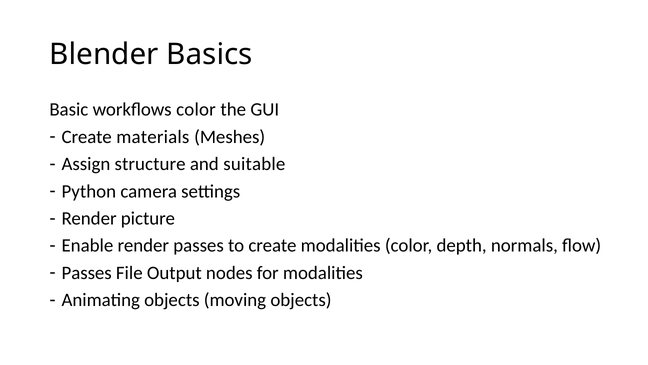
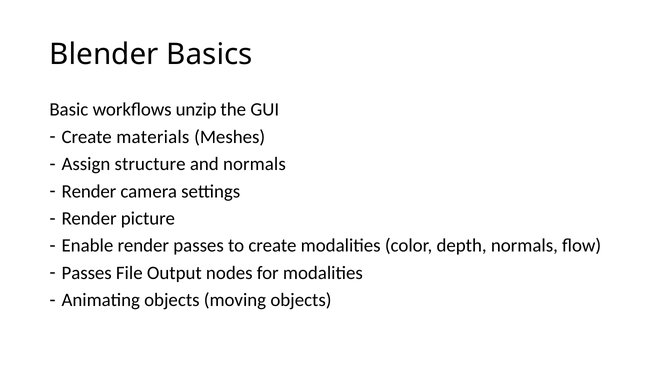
workflows color: color -> unzip (196, 110)
and suitable: suitable -> normals (254, 164)
Python: Python -> Render (89, 191)
